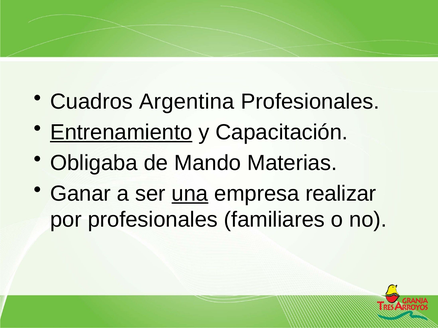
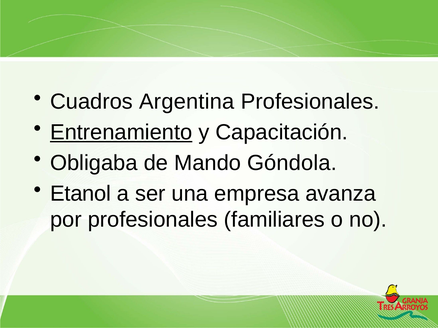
Materias: Materias -> Góndola (292, 163)
Ganar: Ganar -> Etanol (81, 194)
una underline: present -> none (190, 194)
realizar: realizar -> avanza (341, 194)
